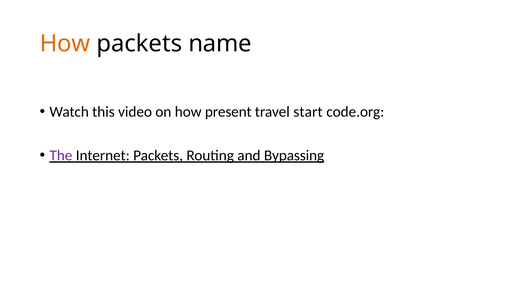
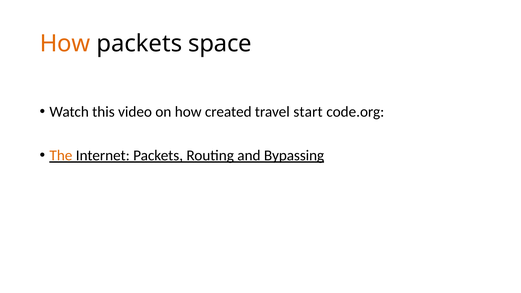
name: name -> space (220, 44)
present: present -> created (228, 112)
The colour: purple -> orange (61, 155)
